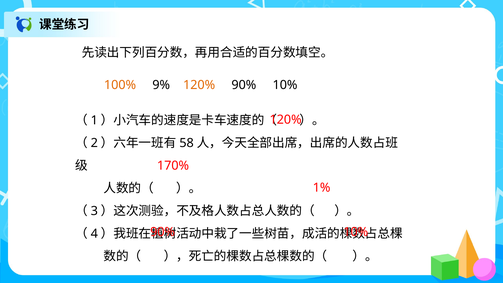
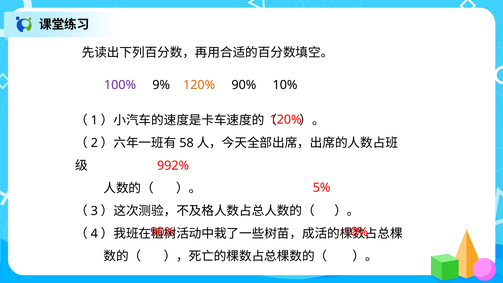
100% colour: orange -> purple (120, 85)
170%: 170% -> 992% (173, 166)
1%: 1% -> 5% (322, 188)
